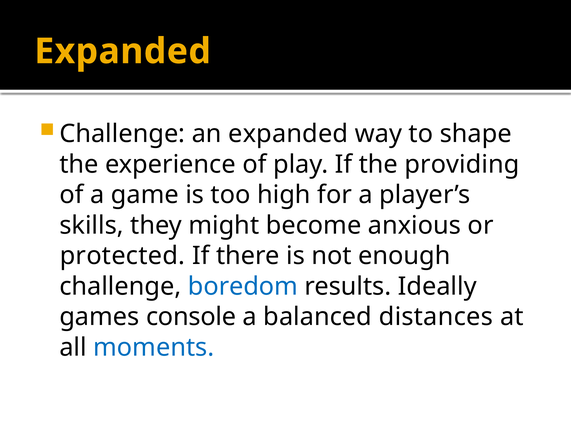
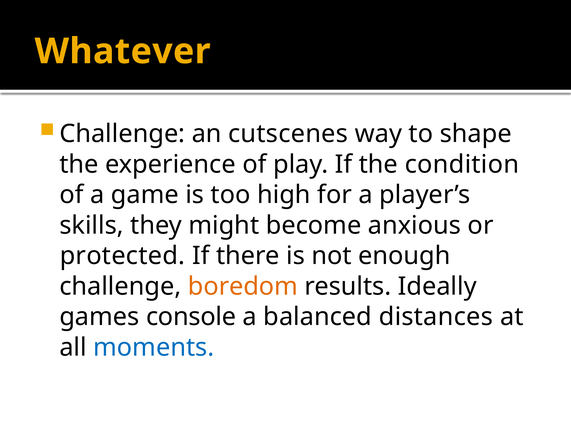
Expanded: Expanded -> Whatever (123, 51)
an expanded: expanded -> cutscenes (288, 134)
providing: providing -> condition (462, 164)
boredom colour: blue -> orange (243, 286)
